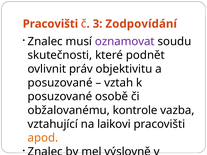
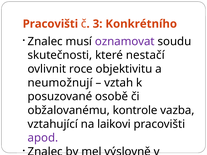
Zodpovídání: Zodpovídání -> Konkrétního (141, 24)
podnět: podnět -> nestačí (145, 55)
práv: práv -> roce (81, 69)
posuzované: posuzované -> neumožnují (60, 83)
apod colour: orange -> purple (43, 138)
